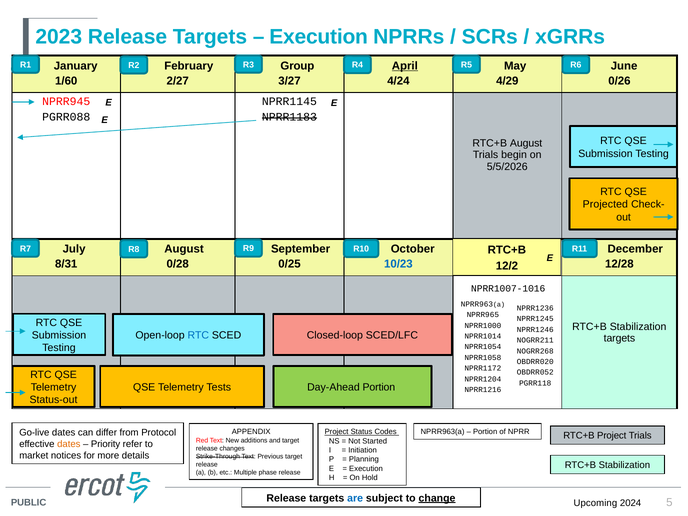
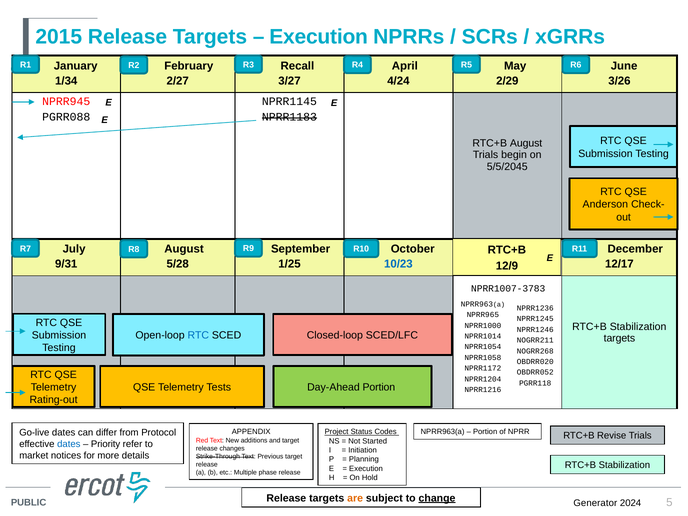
2023: 2023 -> 2015 (59, 37)
Group: Group -> Recall (297, 66)
April underline: present -> none (405, 66)
1/60: 1/60 -> 1/34 (66, 81)
4/29: 4/29 -> 2/29 (507, 81)
0/26: 0/26 -> 3/26 (619, 81)
5/5/2026: 5/5/2026 -> 5/5/2045 (507, 167)
Projected: Projected -> Anderson (605, 205)
8/31: 8/31 -> 9/31 (66, 264)
0/28: 0/28 -> 5/28 (178, 264)
0/25: 0/25 -> 1/25 (290, 264)
12/28: 12/28 -> 12/17 (619, 264)
12/2: 12/2 -> 12/9 (507, 266)
NPRR1007-1016: NPRR1007-1016 -> NPRR1007-3783 (508, 289)
Status-out: Status-out -> Rating-out (54, 400)
RTC+B Project: Project -> Revise (612, 436)
dates colour: orange -> blue (69, 444)
are colour: blue -> orange (355, 498)
Upcoming: Upcoming -> Generator (595, 503)
